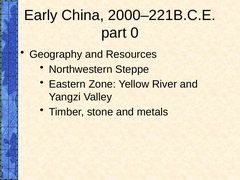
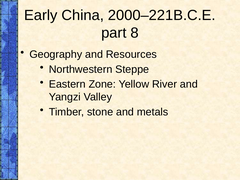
0: 0 -> 8 (135, 33)
